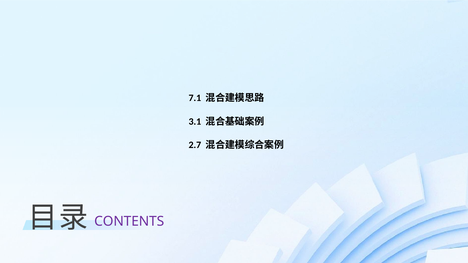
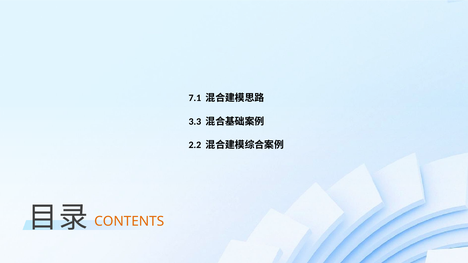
3.1: 3.1 -> 3.3 (195, 122)
2.7: 2.7 -> 2.2 (195, 145)
CONTENTS colour: purple -> orange (129, 222)
